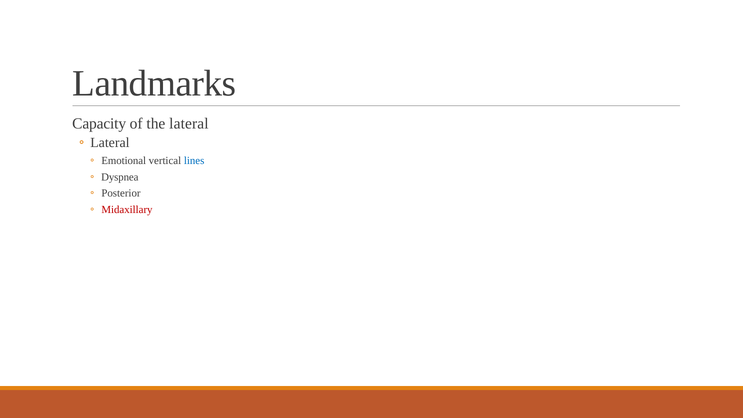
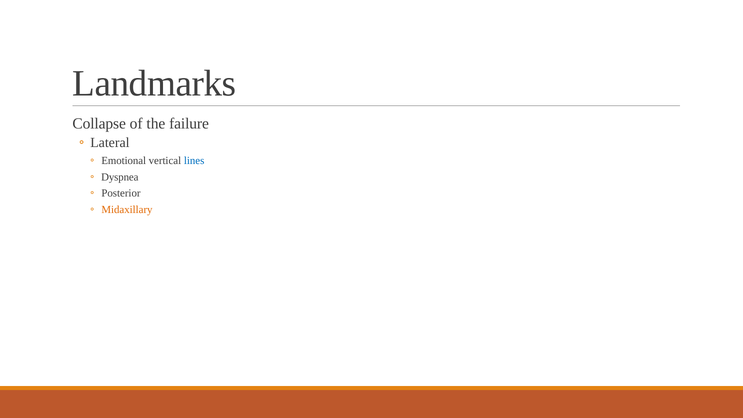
Capacity: Capacity -> Collapse (99, 124)
the lateral: lateral -> failure (189, 124)
Midaxillary colour: red -> orange (127, 210)
